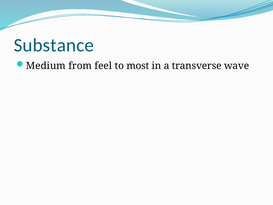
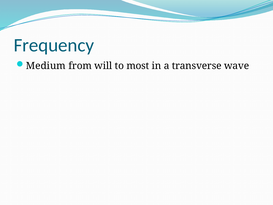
Substance: Substance -> Frequency (54, 45)
feel: feel -> will (103, 66)
